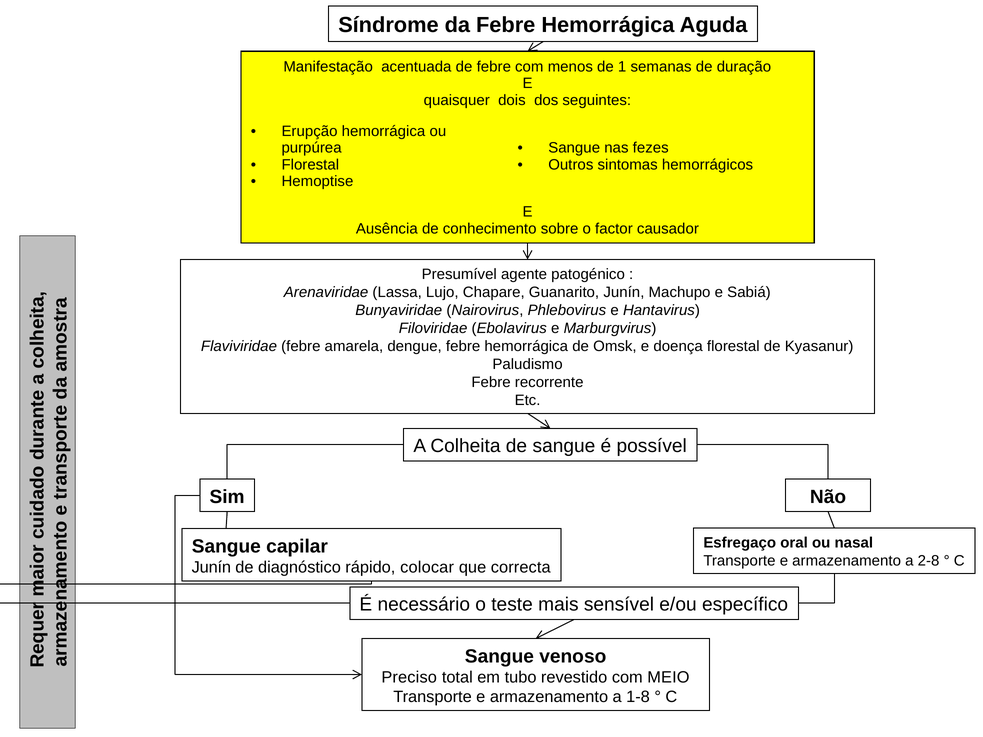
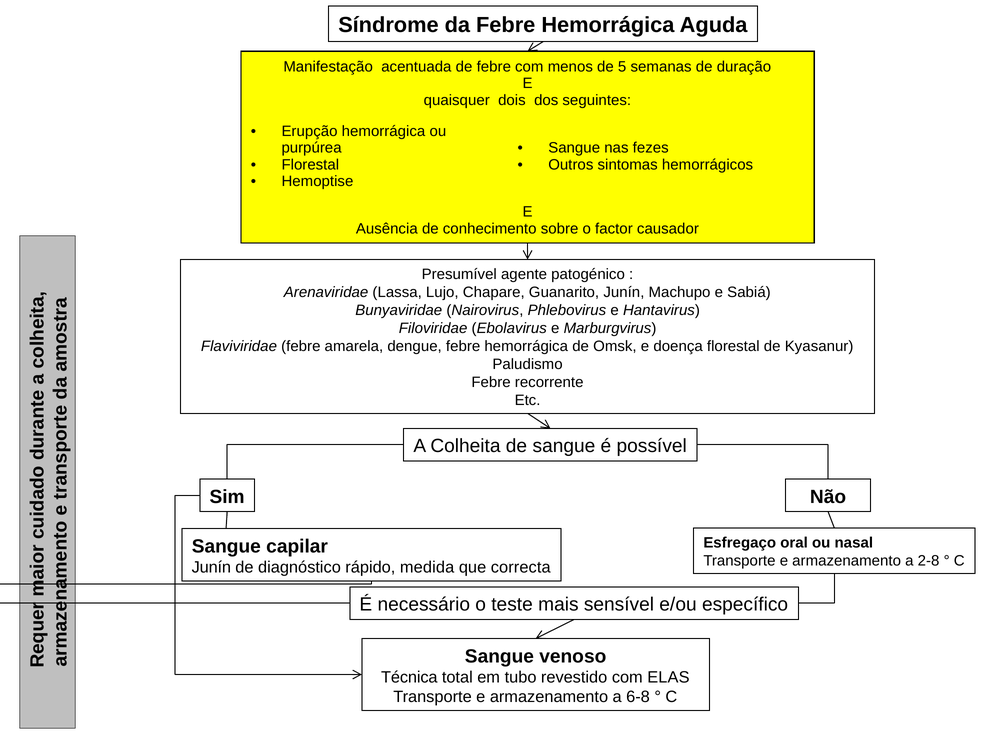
1: 1 -> 5 (622, 67)
colocar: colocar -> medida (427, 568)
Preciso: Preciso -> Técnica (409, 678)
MEIO: MEIO -> ELAS (668, 678)
1-8: 1-8 -> 6-8 (638, 697)
